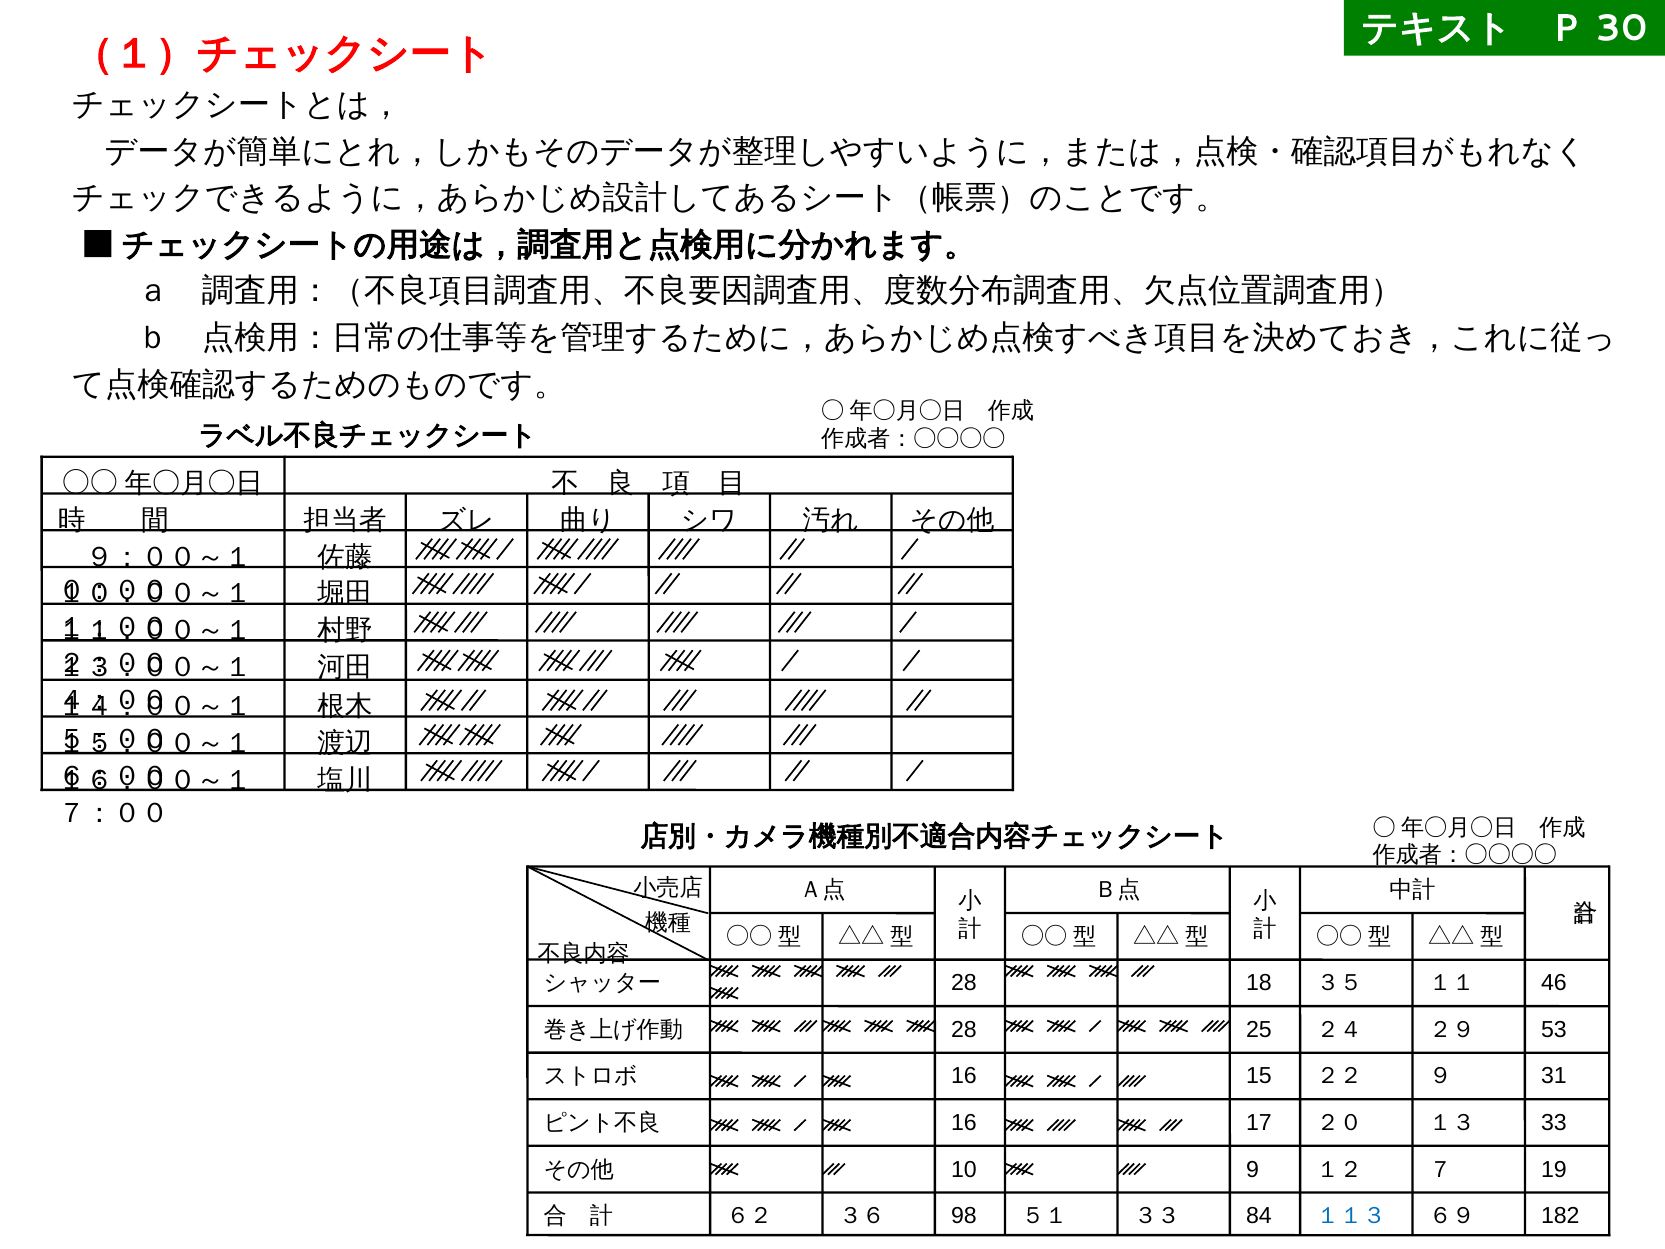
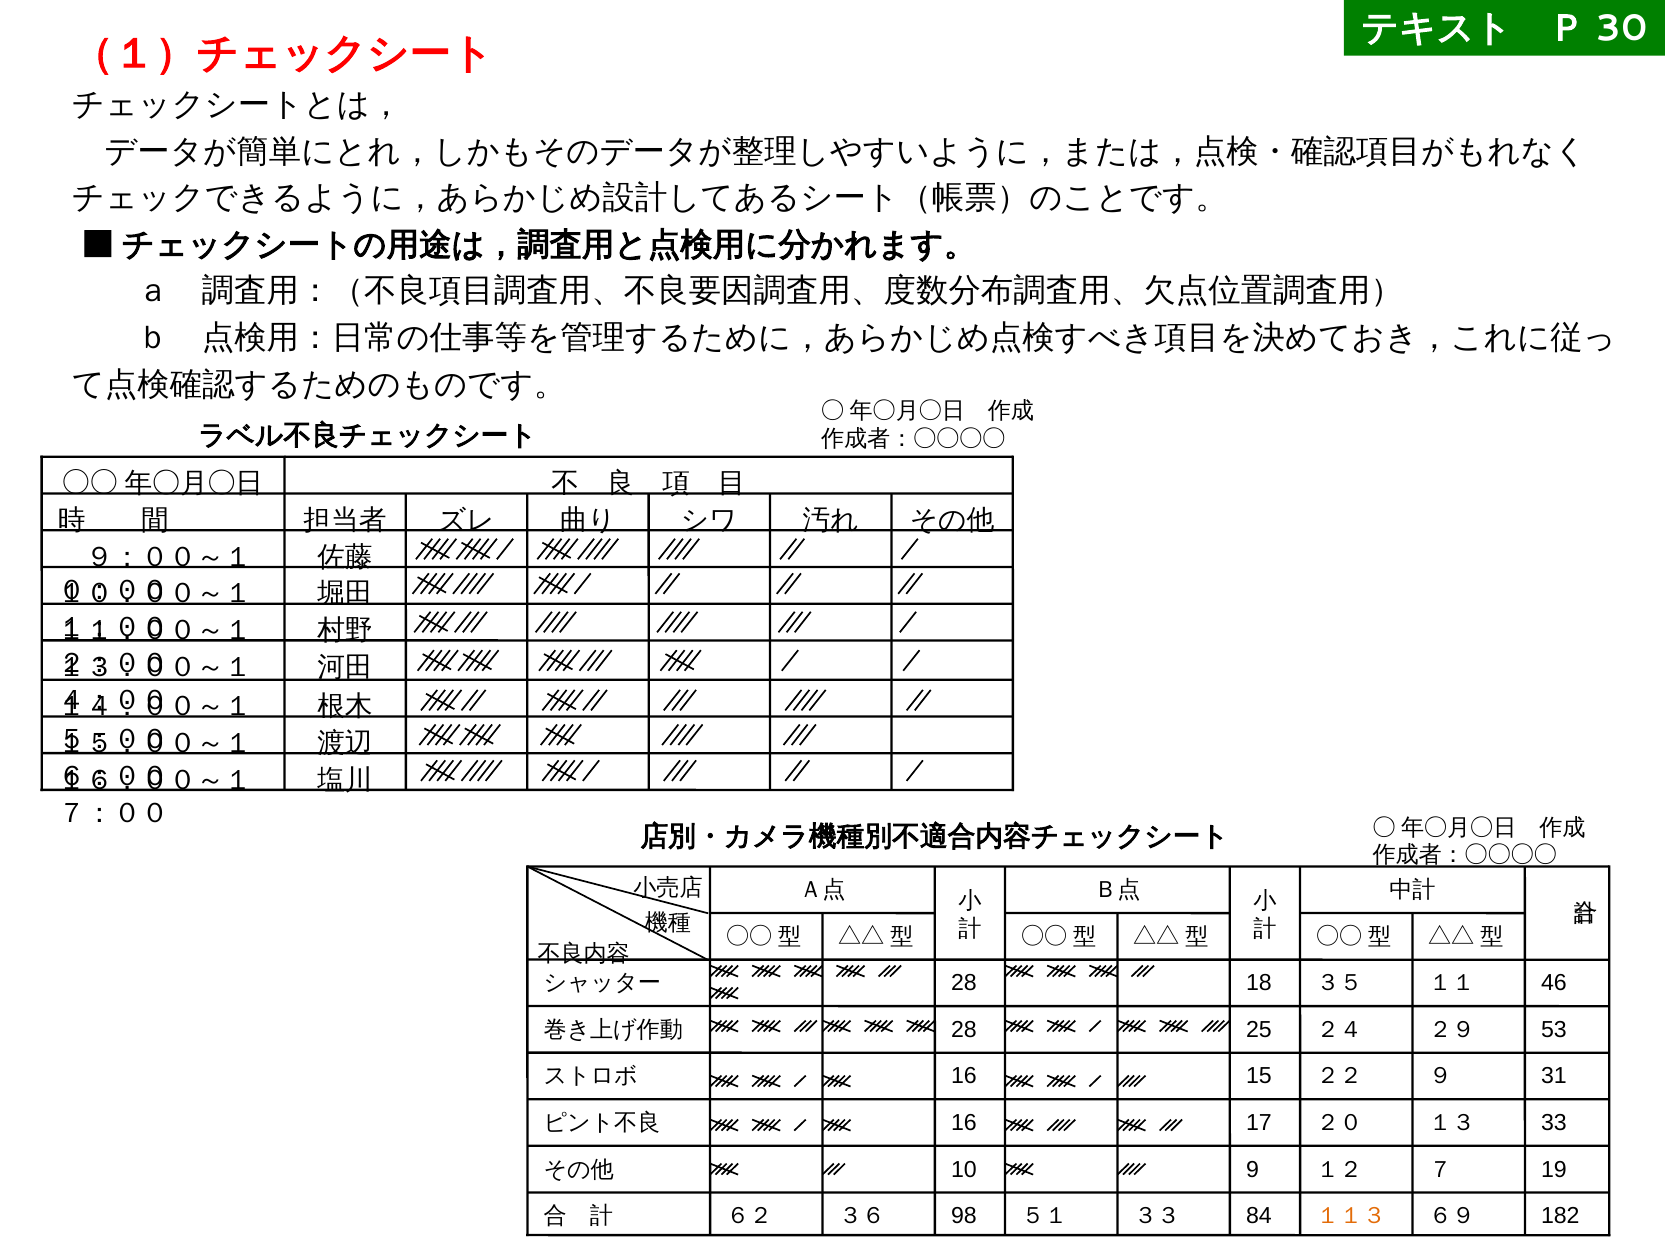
１１３ colour: blue -> orange (1351, 1216)
